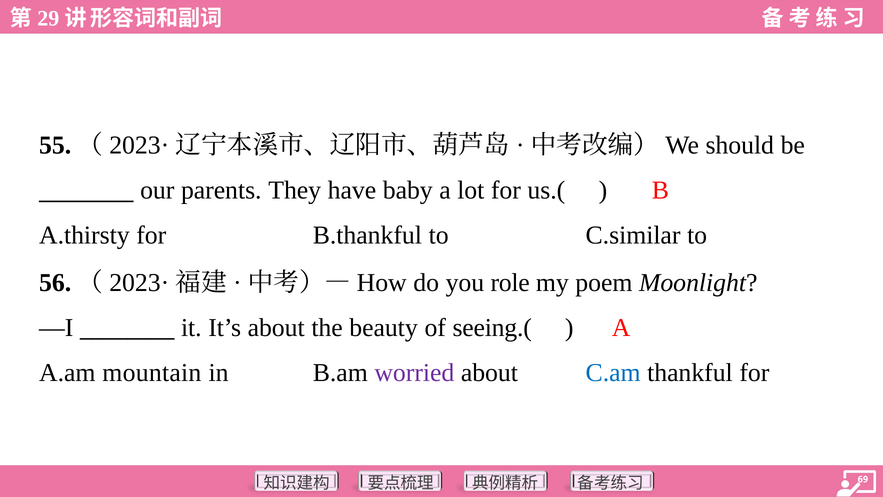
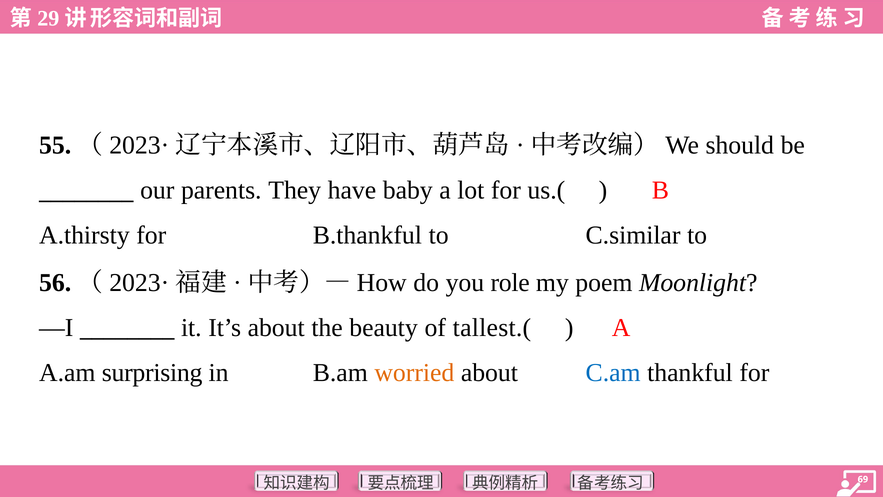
seeing.(: seeing.( -> tallest.( (492, 327)
mountain: mountain -> surprising (152, 372)
worried colour: purple -> orange (414, 372)
